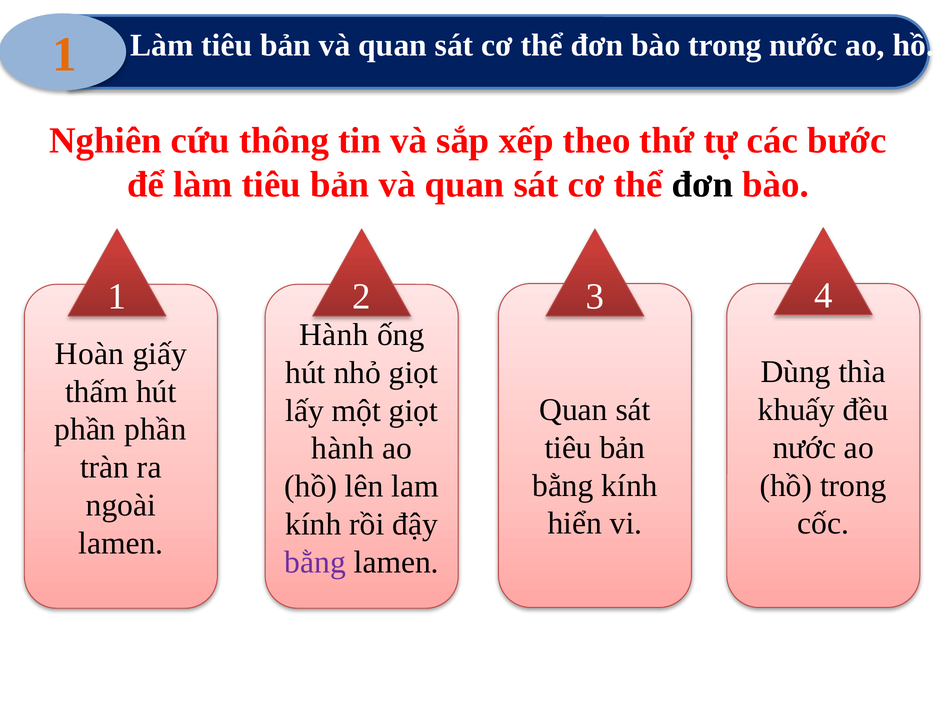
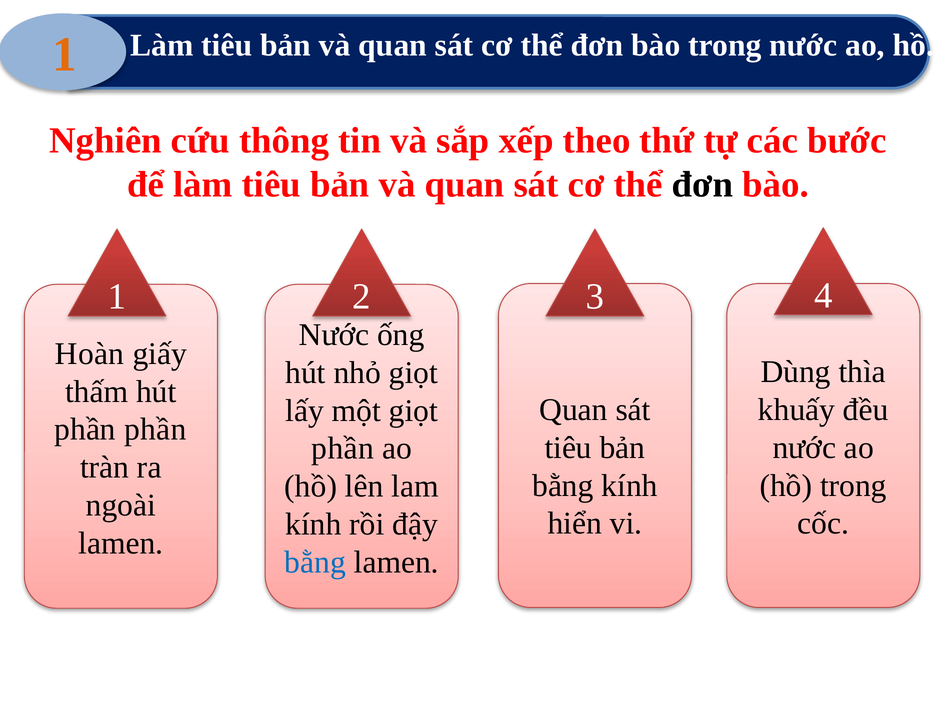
Hành: Hành -> Nước (334, 335)
hành: hành -> phần (343, 448)
bằng colour: purple -> blue (315, 562)
